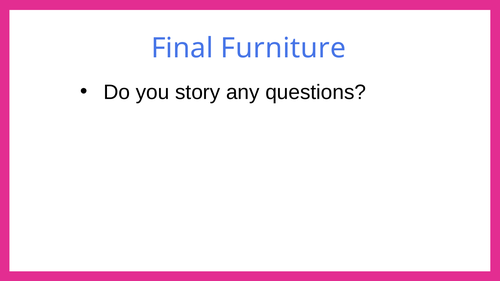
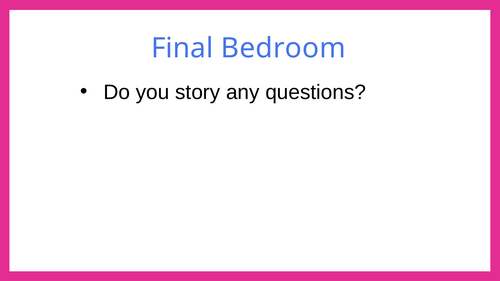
Furniture: Furniture -> Bedroom (283, 48)
